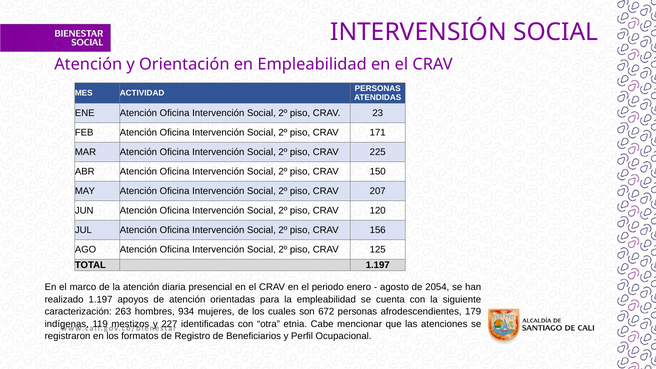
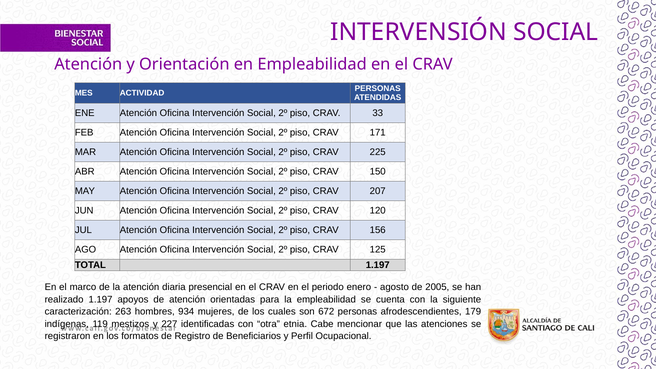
23: 23 -> 33 (378, 113)
2054: 2054 -> 2005 (437, 287)
